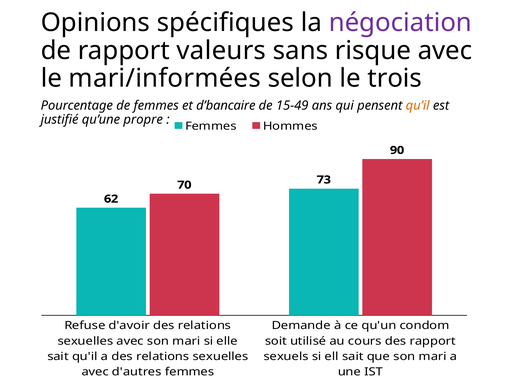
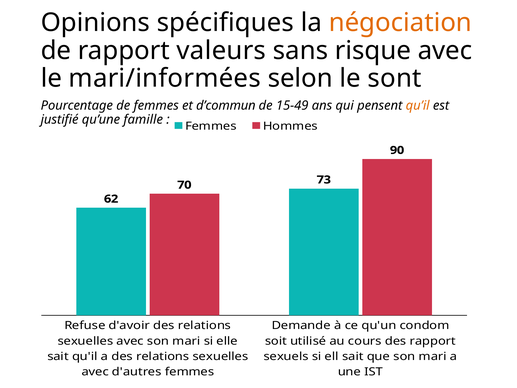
négociation colour: purple -> orange (400, 23)
trois: trois -> sont (395, 78)
d’bancaire: d’bancaire -> d’commun (226, 105)
propre: propre -> famille (143, 119)
